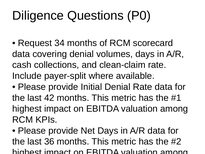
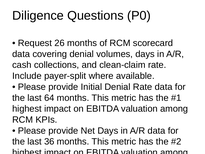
34: 34 -> 26 (60, 43)
42: 42 -> 64 (49, 98)
